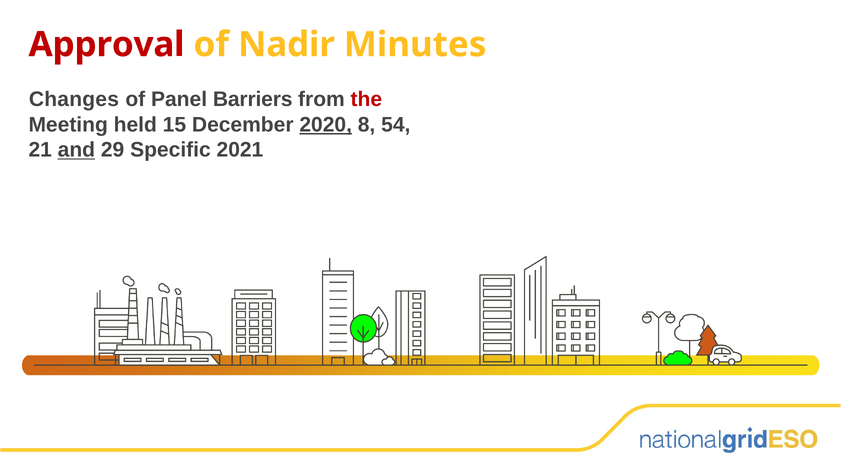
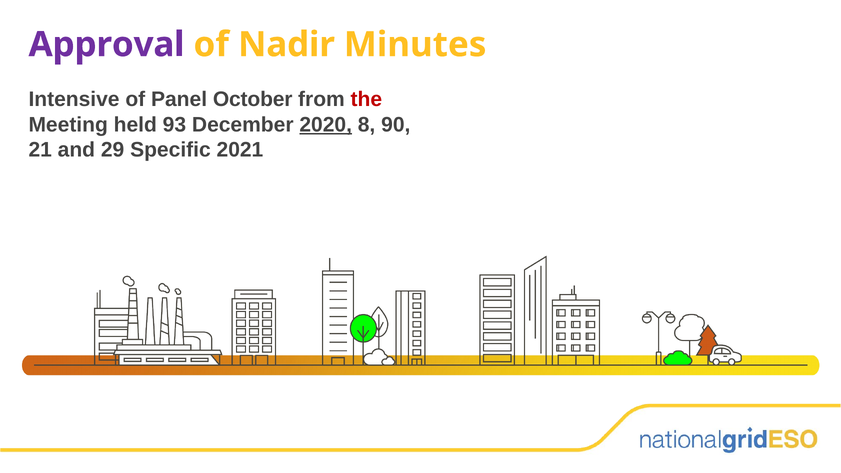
Approval colour: red -> purple (107, 45)
Changes: Changes -> Intensive (74, 99)
Barriers: Barriers -> October (253, 99)
15: 15 -> 93 (174, 125)
54: 54 -> 90 (396, 125)
and underline: present -> none (76, 150)
